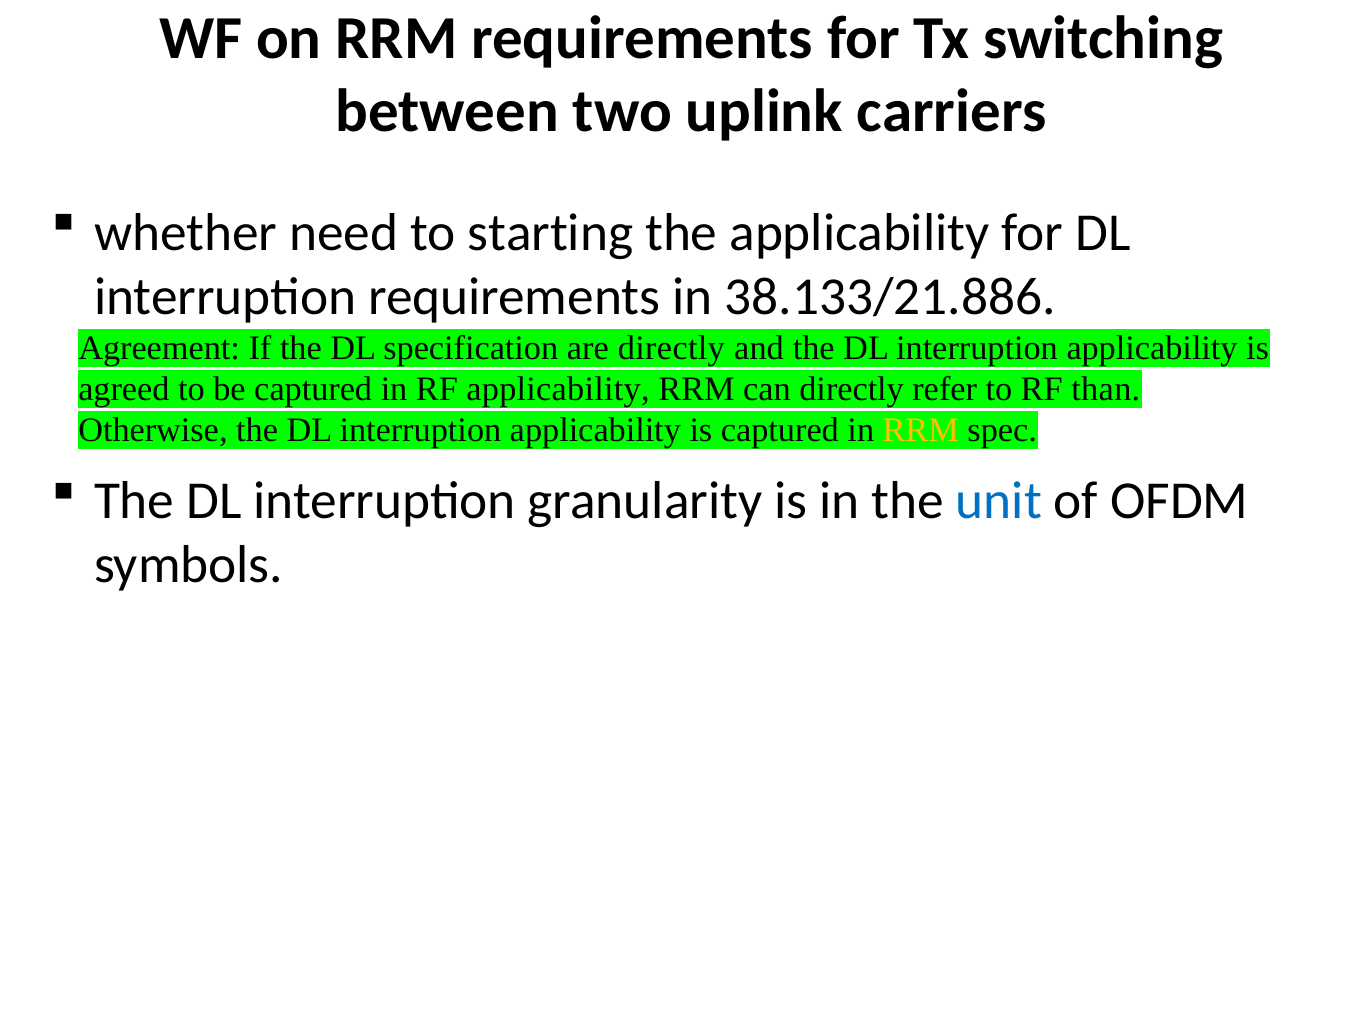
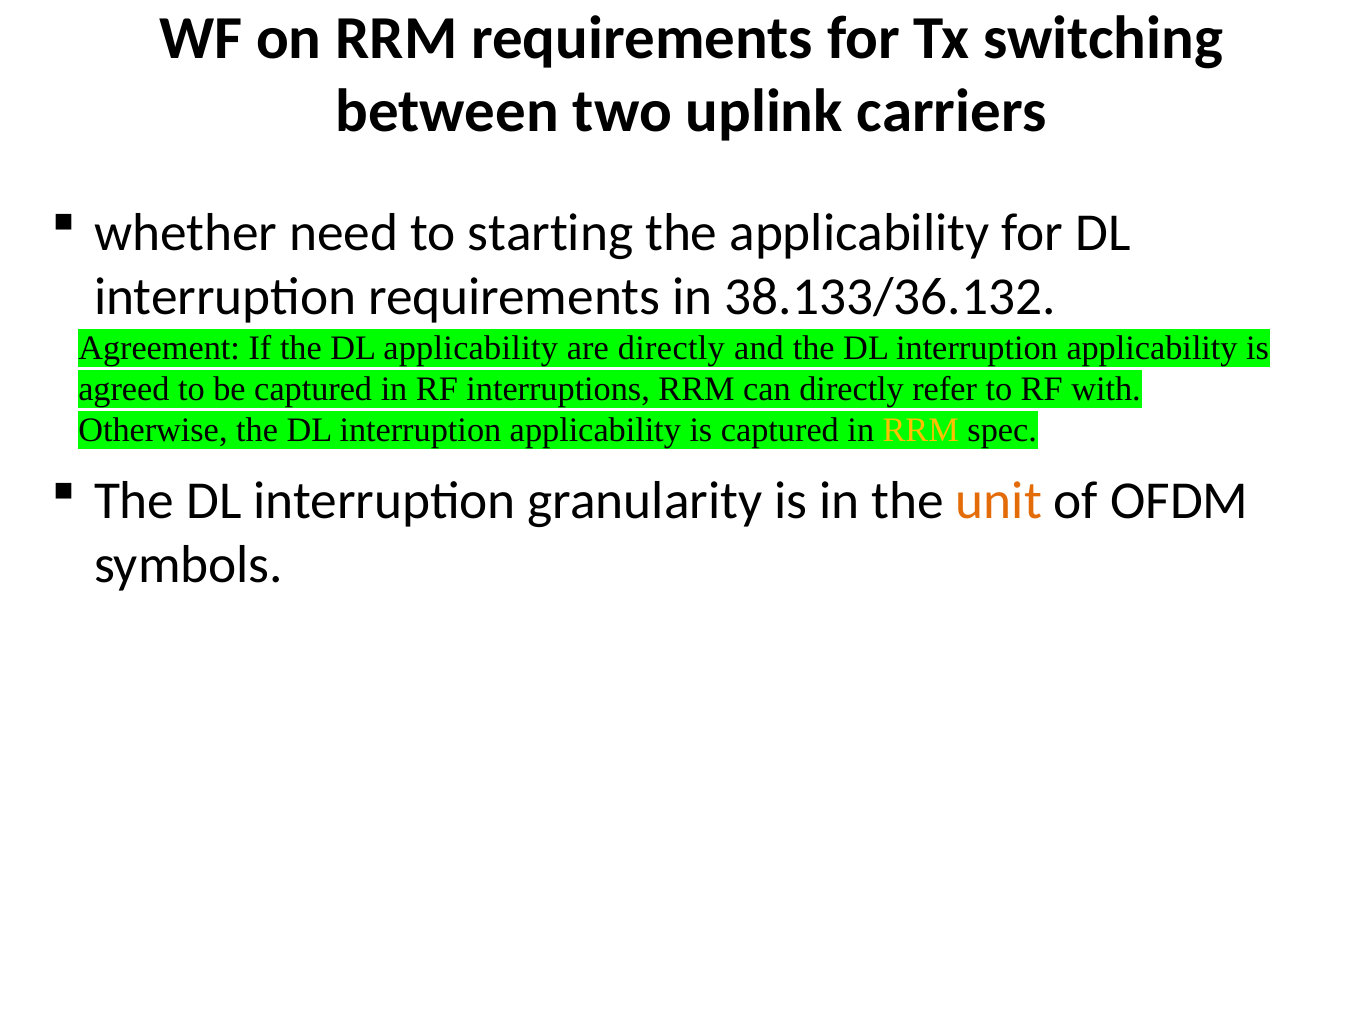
38.133/21.886: 38.133/21.886 -> 38.133/36.132 (890, 297)
DL specification: specification -> applicability (471, 348)
RF applicability: applicability -> interruptions (558, 389)
than: than -> with (1106, 389)
unit colour: blue -> orange (999, 501)
